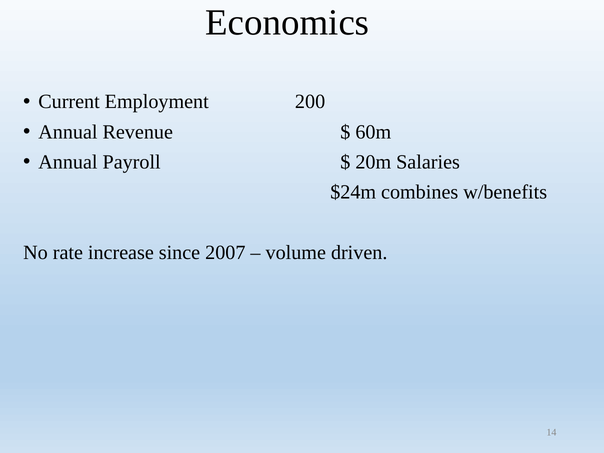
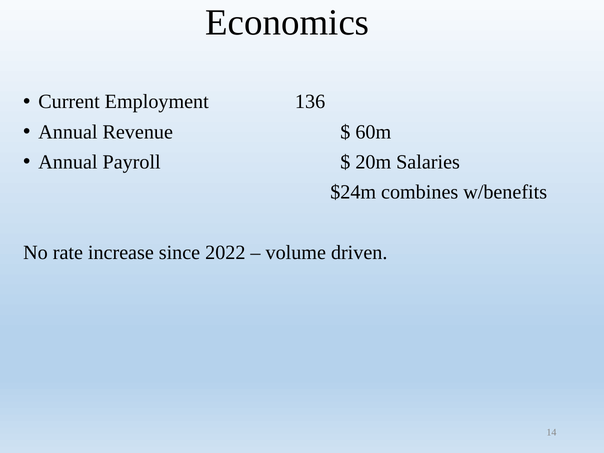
200: 200 -> 136 (310, 102)
2007: 2007 -> 2022 (225, 252)
